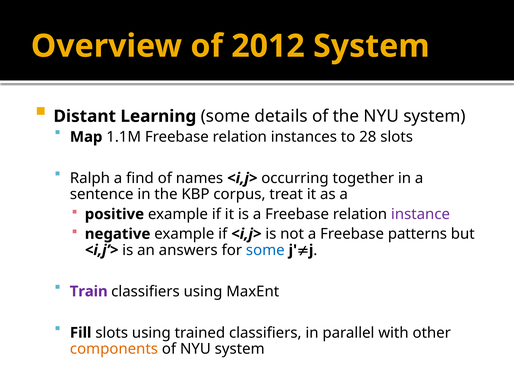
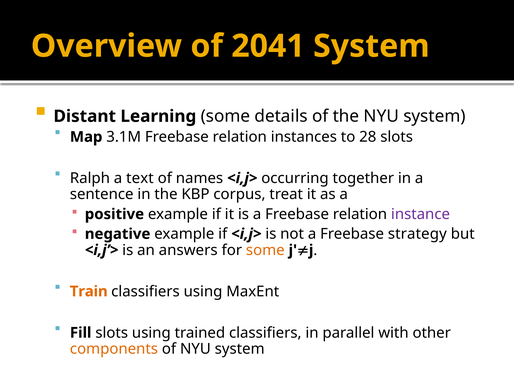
2012: 2012 -> 2041 (268, 46)
1.1M: 1.1M -> 3.1M (124, 137)
find: find -> text (140, 178)
patterns: patterns -> strategy (417, 234)
some colour: blue -> orange (265, 250)
Train colour: purple -> orange (89, 292)
